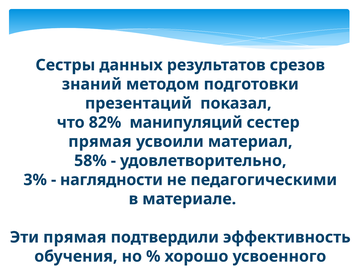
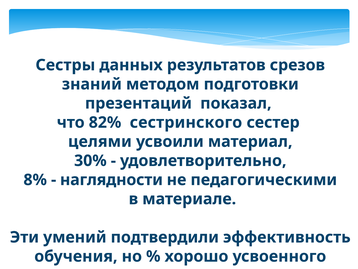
манипуляций: манипуляций -> сестринского (186, 122)
прямая: прямая -> целями (100, 141)
58%: 58% -> 30% (90, 160)
3%: 3% -> 8% (35, 180)
Эти прямая: прямая -> умений (75, 237)
